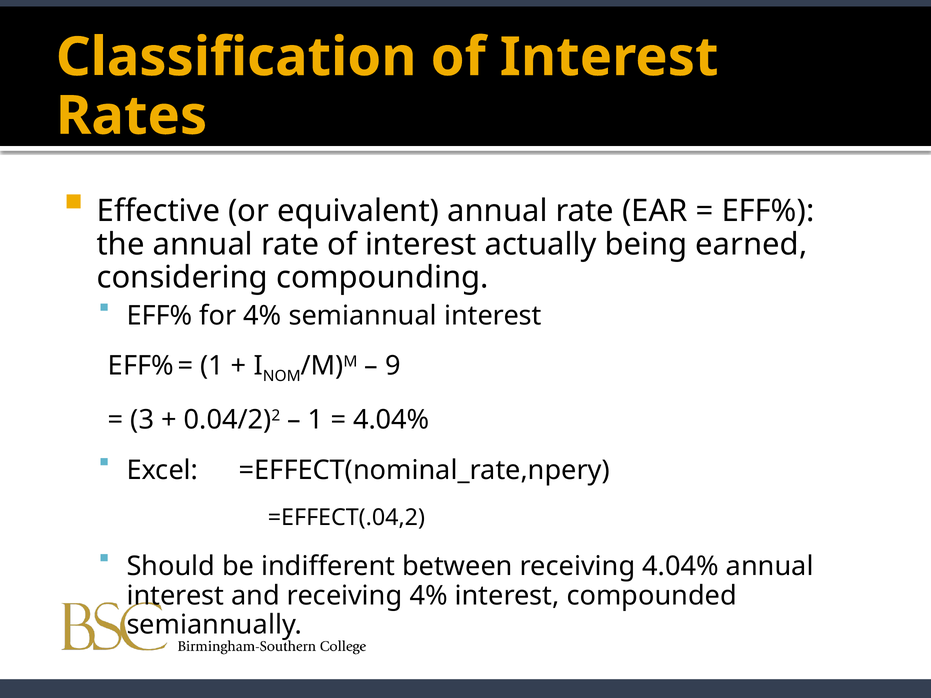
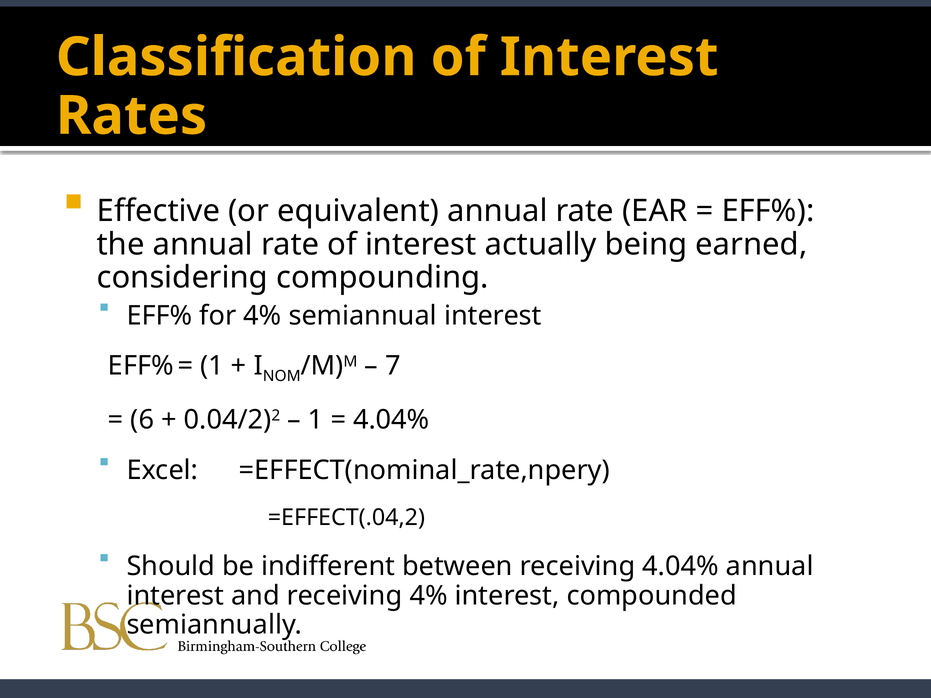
9: 9 -> 7 (393, 366)
3: 3 -> 6 (142, 420)
